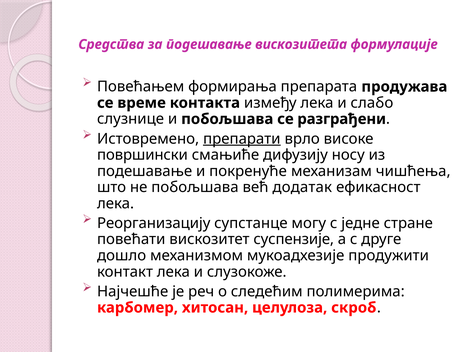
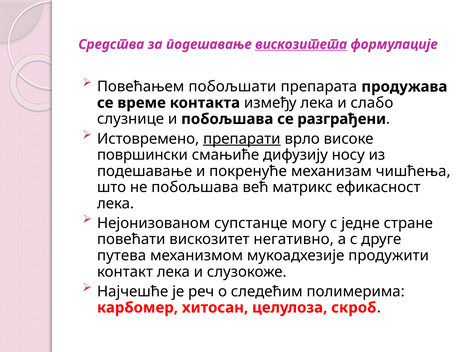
вискозитета underline: none -> present (301, 44)
формирања: формирања -> побољшати (232, 87)
додатак: додатак -> матрикс (302, 187)
Реорганизацију: Реорганизацију -> Нејонизованом (154, 223)
суспензије: суспензије -> негативно (294, 239)
дошло: дошло -> путева (122, 255)
